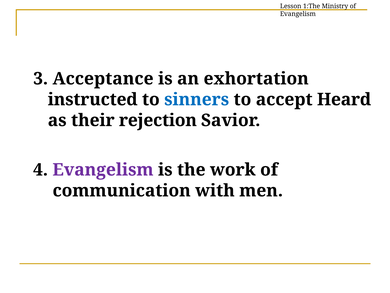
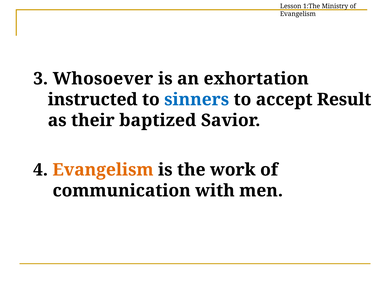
Acceptance: Acceptance -> Whosoever (103, 79)
Heard: Heard -> Result (344, 99)
rejection: rejection -> baptized (158, 120)
Evangelism colour: purple -> orange (103, 170)
